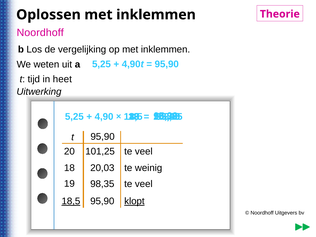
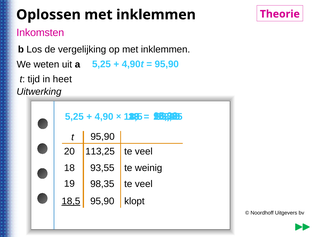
Noordhoff: Noordhoff -> Inkomsten (40, 33)
101,25: 101,25 -> 113,25 (100, 151)
20,03: 20,03 -> 93,55 (102, 168)
klopt underline: present -> none (134, 201)
